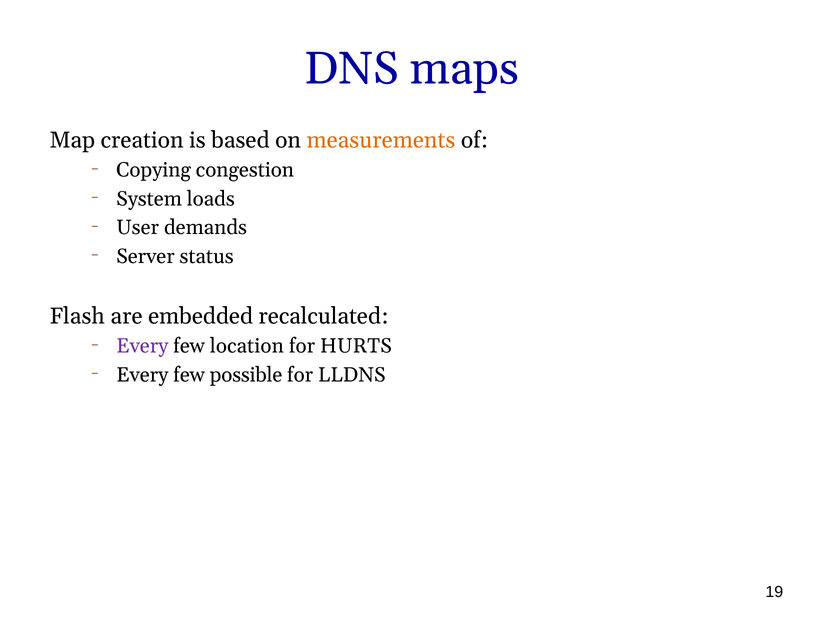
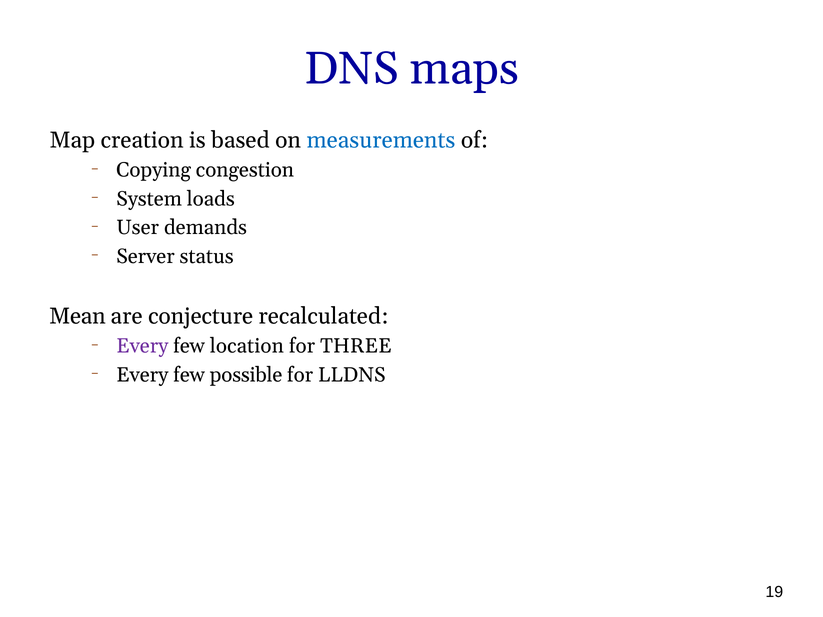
measurements colour: orange -> blue (381, 140)
Flash: Flash -> Mean (77, 316)
embedded: embedded -> conjecture (201, 316)
HURTS: HURTS -> THREE (356, 346)
